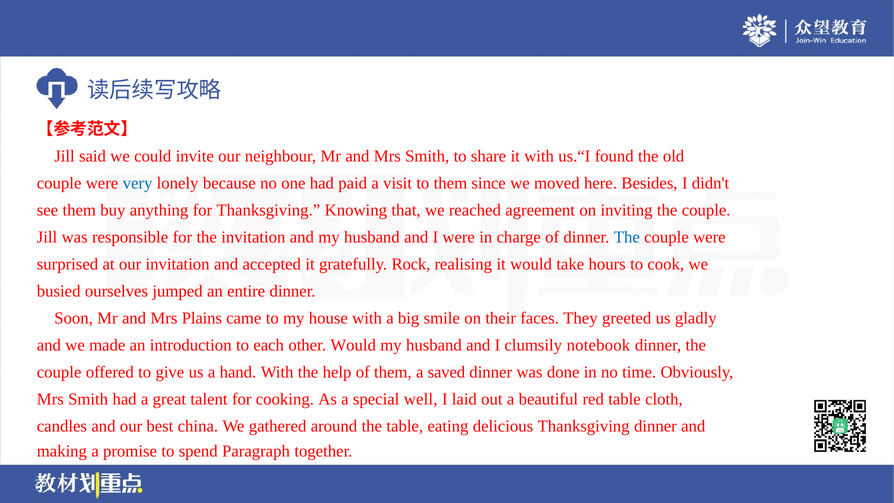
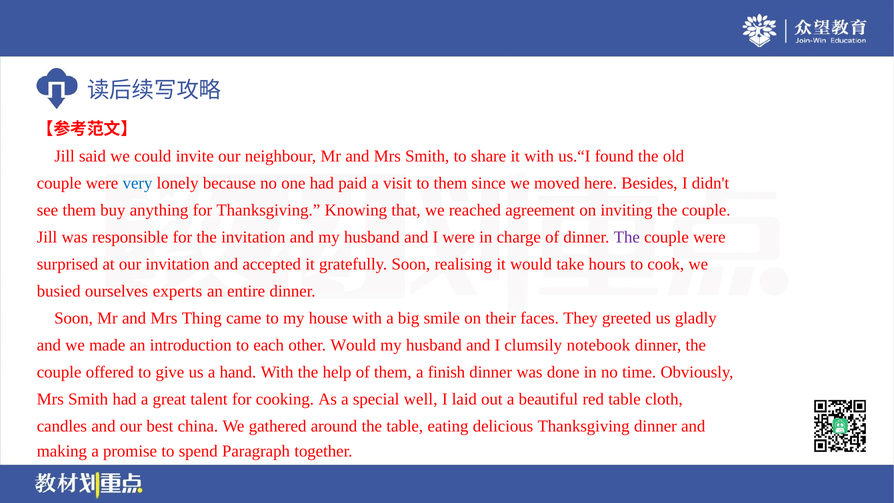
The colour: blue -> purple (627, 237)
gratefully Rock: Rock -> Soon (411, 264)
jumped: jumped -> experts (177, 291)
Plains: Plains -> Thing (202, 318)
saved: saved -> finish (446, 372)
